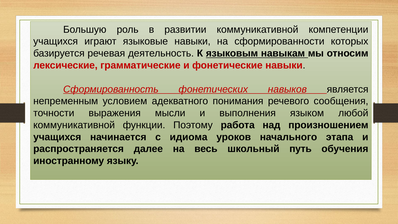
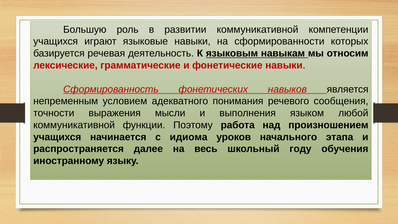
путь: путь -> году (300, 149)
